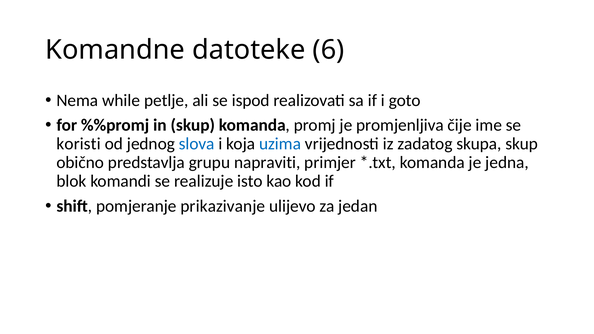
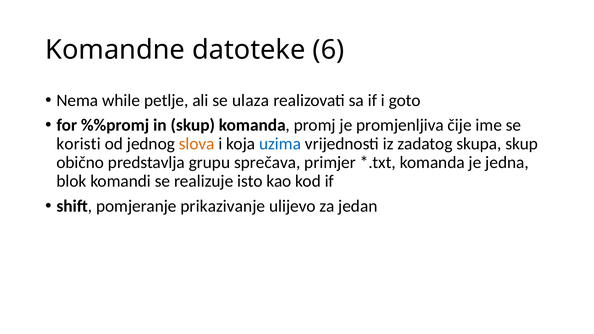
ispod: ispod -> ulaza (251, 100)
slova colour: blue -> orange (197, 144)
napraviti: napraviti -> sprečava (267, 163)
